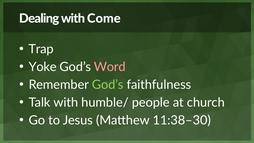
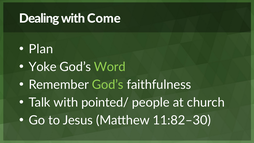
Trap: Trap -> Plan (41, 49)
Word colour: pink -> light green (110, 67)
humble/: humble/ -> pointed/ (105, 102)
11:38–30: 11:38–30 -> 11:82–30 (182, 120)
